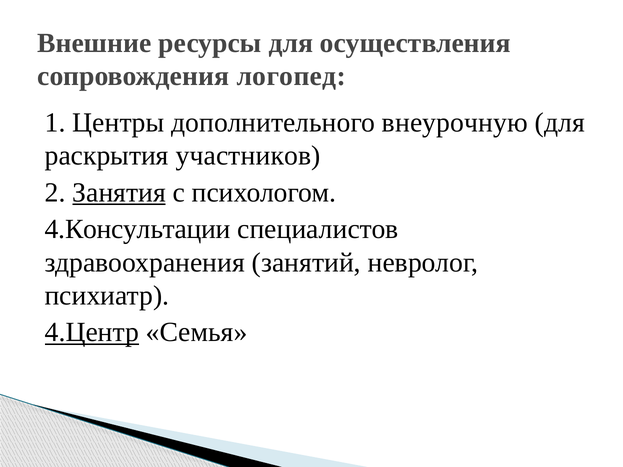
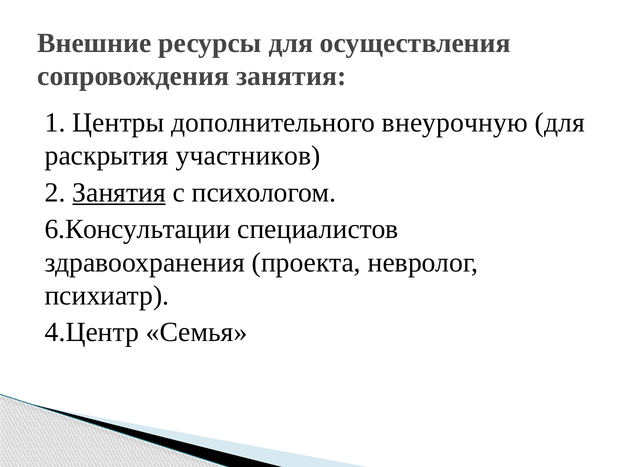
сопровождения логопед: логопед -> занятия (291, 76)
4.Консультации: 4.Консультации -> 6.Консультации (138, 229)
занятий: занятий -> проекта (306, 263)
4.Центр underline: present -> none (92, 333)
